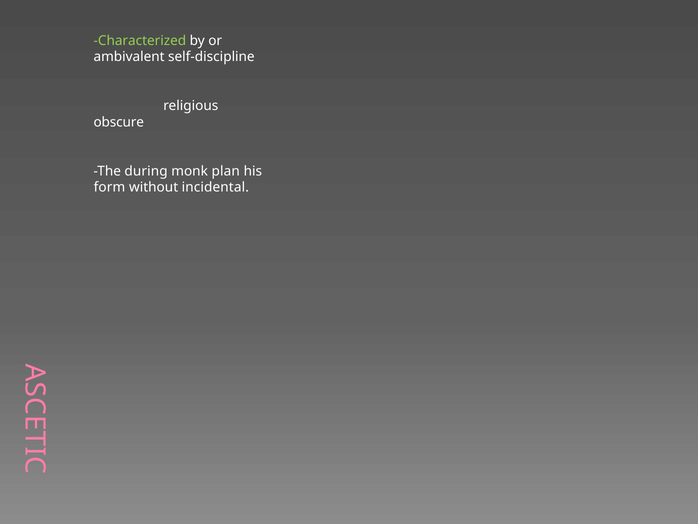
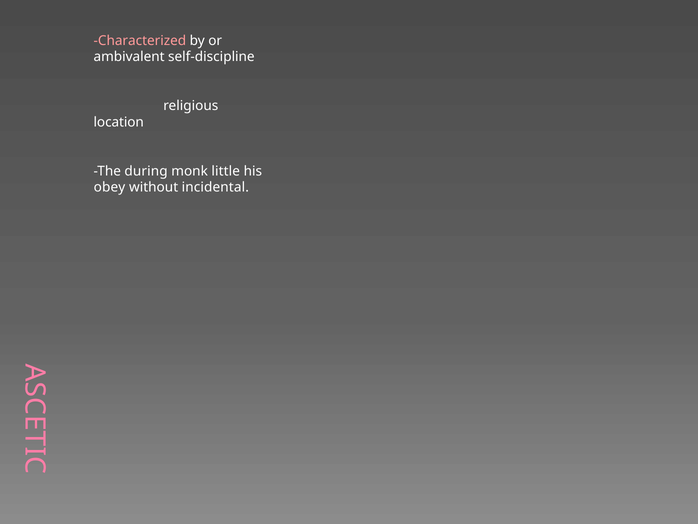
Characterized colour: light green -> pink (140, 41)
obscure: obscure -> location (119, 122)
plan: plan -> little (226, 171)
form: form -> obey (109, 187)
